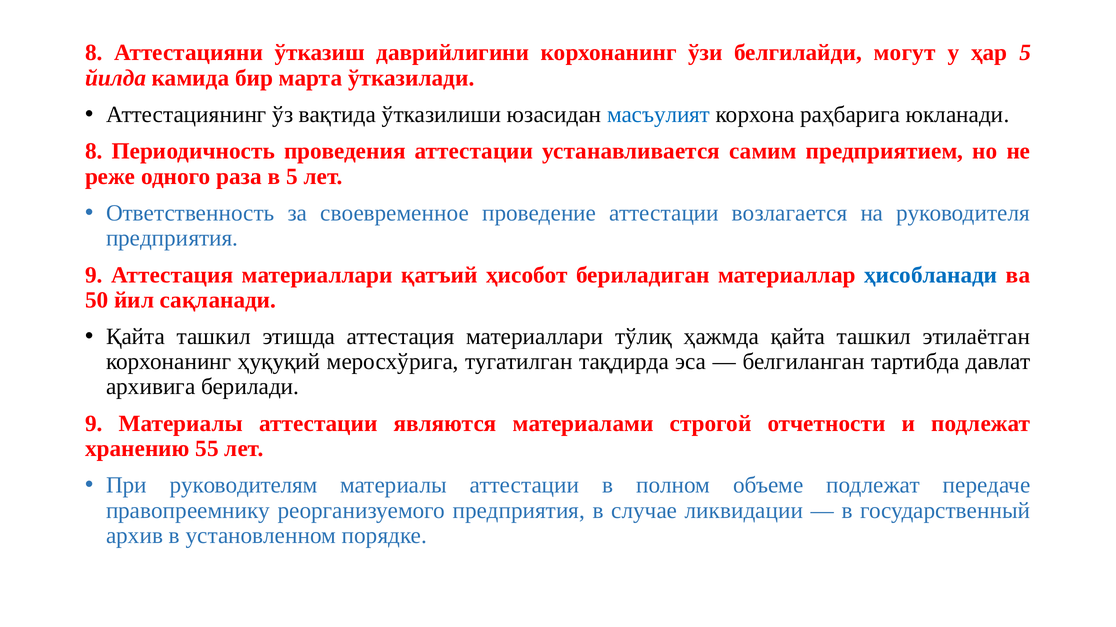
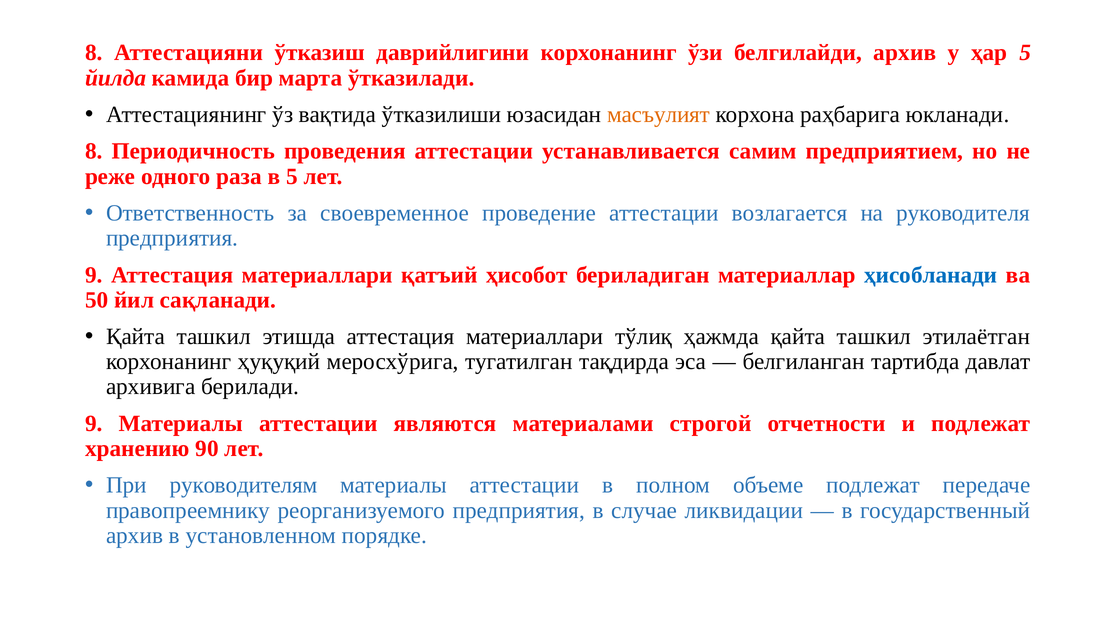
белгилайди могут: могут -> архив (905, 53)
масъулият colour: blue -> orange (659, 115)
55: 55 -> 90 (207, 449)
